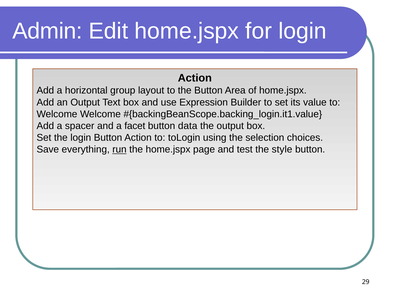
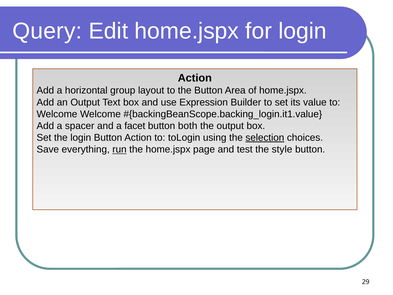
Admin: Admin -> Query (47, 31)
data: data -> both (188, 126)
selection underline: none -> present (265, 138)
